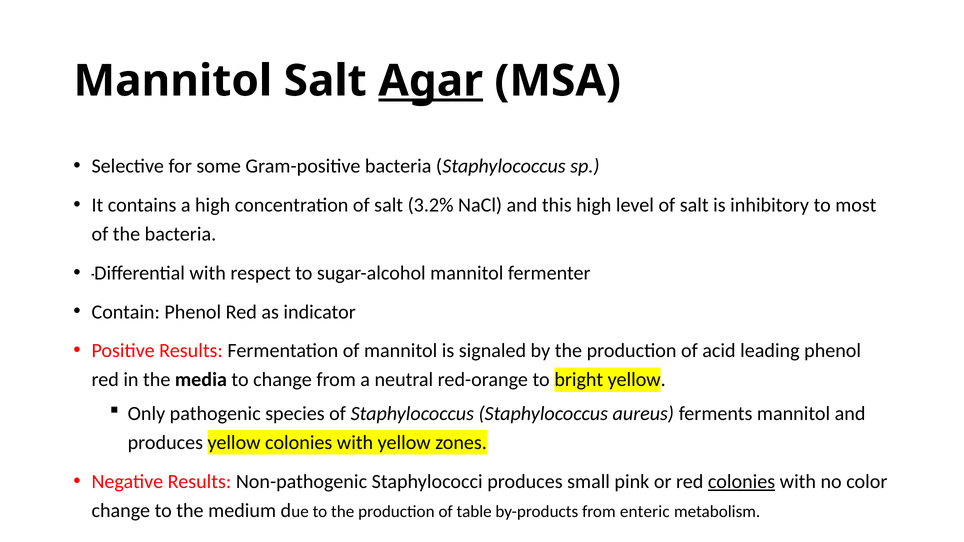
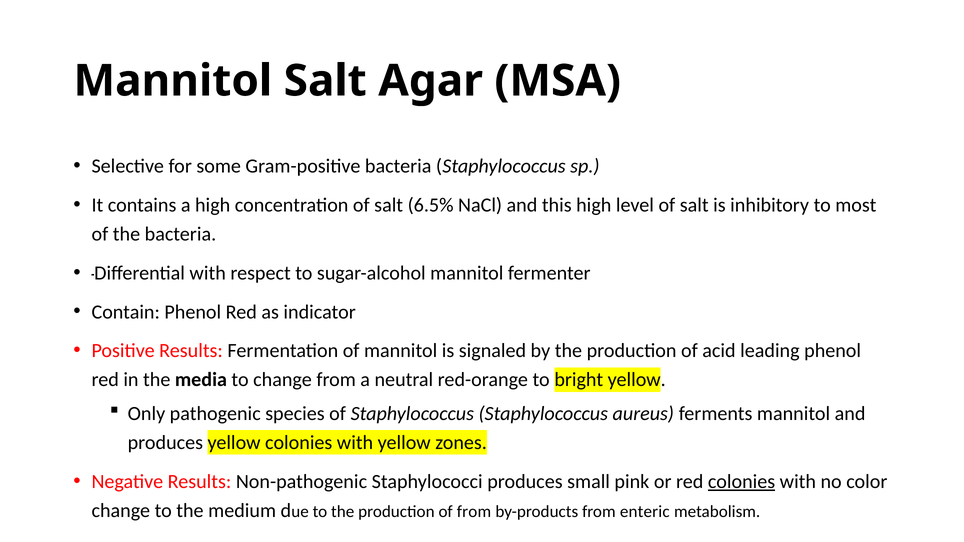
Agar underline: present -> none (431, 81)
3.2%: 3.2% -> 6.5% (431, 205)
of table: table -> from (474, 512)
